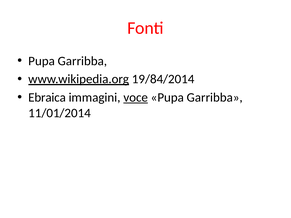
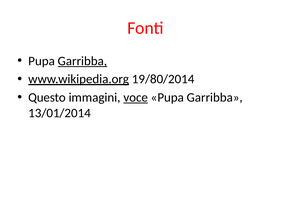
Garribba underline: none -> present (82, 61)
19/84/2014: 19/84/2014 -> 19/80/2014 (163, 79)
Ebraica: Ebraica -> Questo (47, 98)
11/01/2014: 11/01/2014 -> 13/01/2014 (60, 113)
